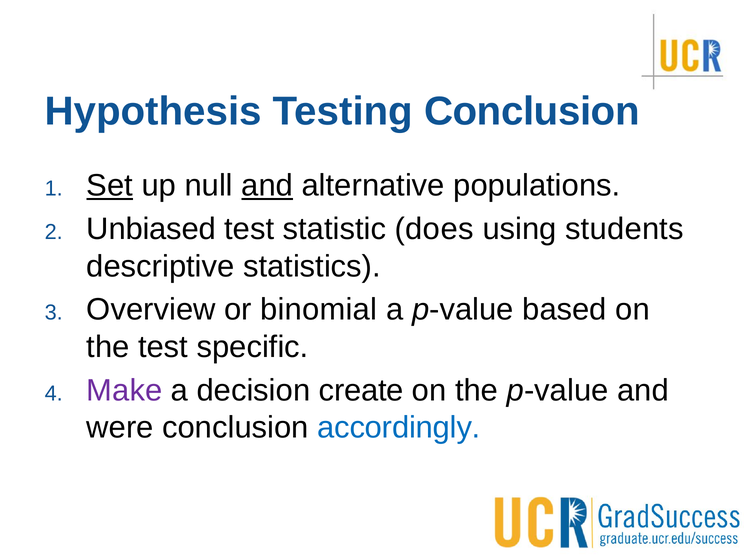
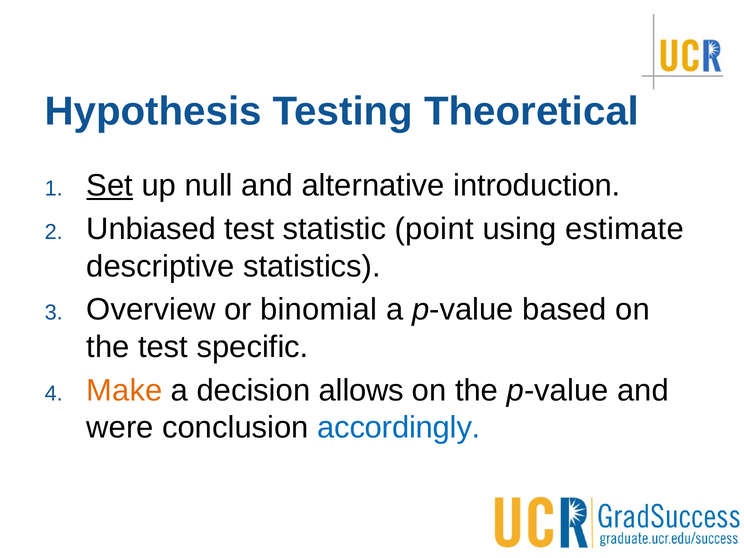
Testing Conclusion: Conclusion -> Theoretical (532, 111)
and underline: present -> none (267, 186)
populations: populations -> introduction (537, 186)
does: does -> point (434, 229)
students: students -> estimate (624, 229)
Make colour: purple -> orange (124, 390)
create: create -> allows (361, 390)
